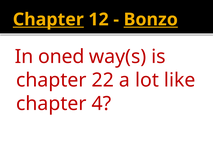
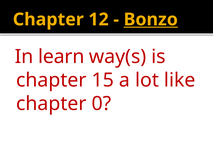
Chapter underline: present -> none (48, 19)
oned: oned -> learn (61, 57)
22: 22 -> 15 (103, 80)
4: 4 -> 0 (101, 103)
